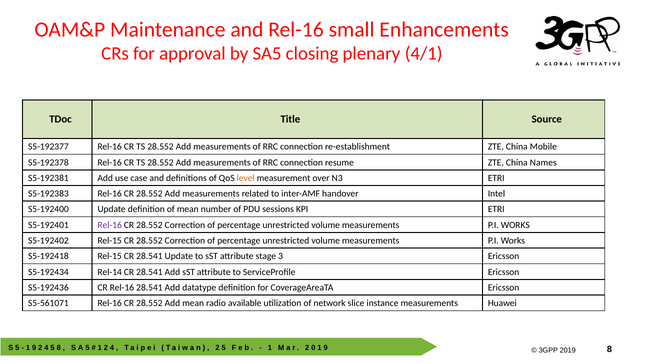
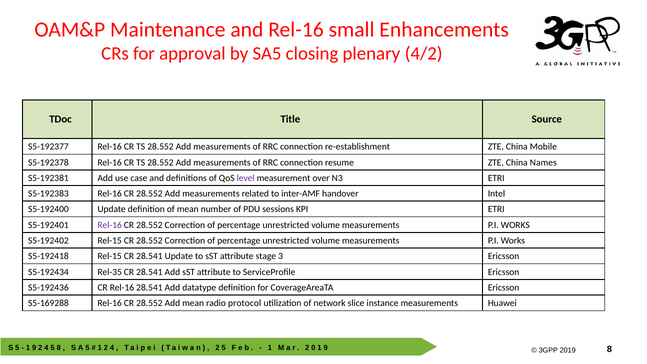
4/1: 4/1 -> 4/2 (424, 54)
level colour: orange -> purple (246, 178)
Rel-14: Rel-14 -> Rel-35 (110, 272)
S5-561071: S5-561071 -> S5-169288 (48, 303)
available: available -> protocol (245, 303)
